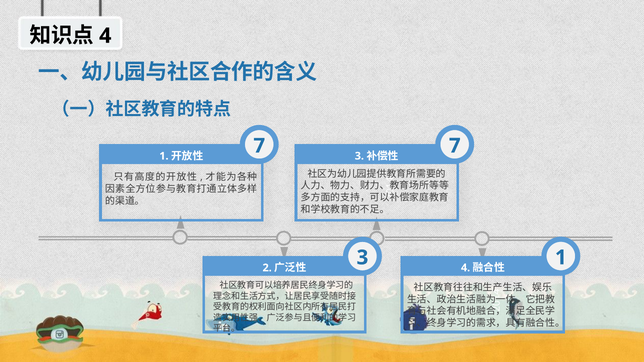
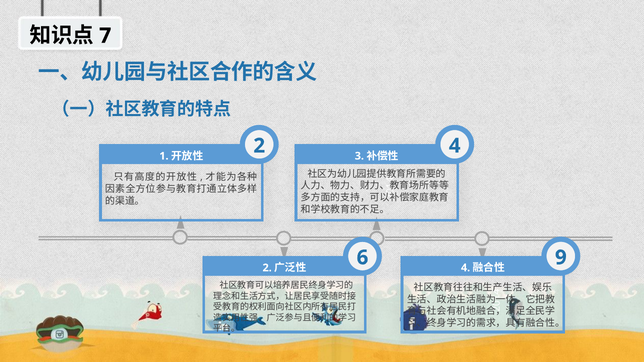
4: 4 -> 7 (105, 36)
7: 7 -> 2 (259, 146)
7: 7 -> 4 (455, 146)
1: 1 -> 9 (561, 258)
3: 3 -> 6 (362, 258)
